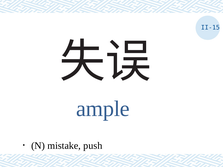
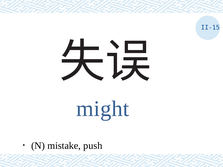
ample: ample -> might (103, 109)
